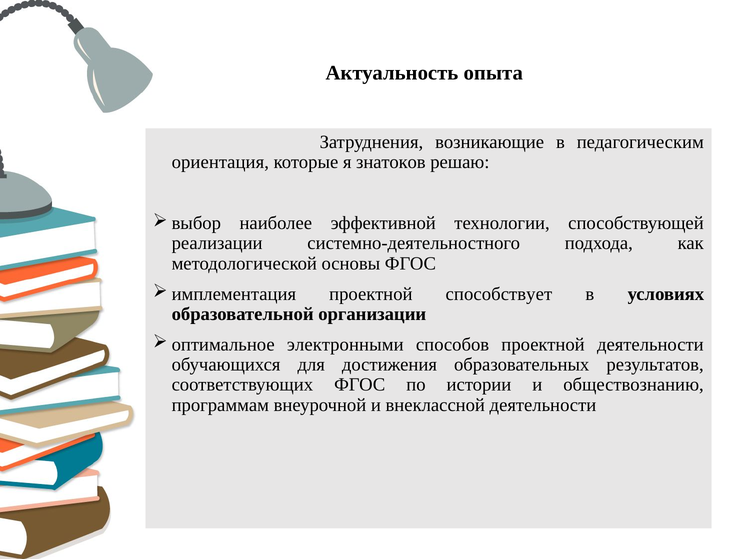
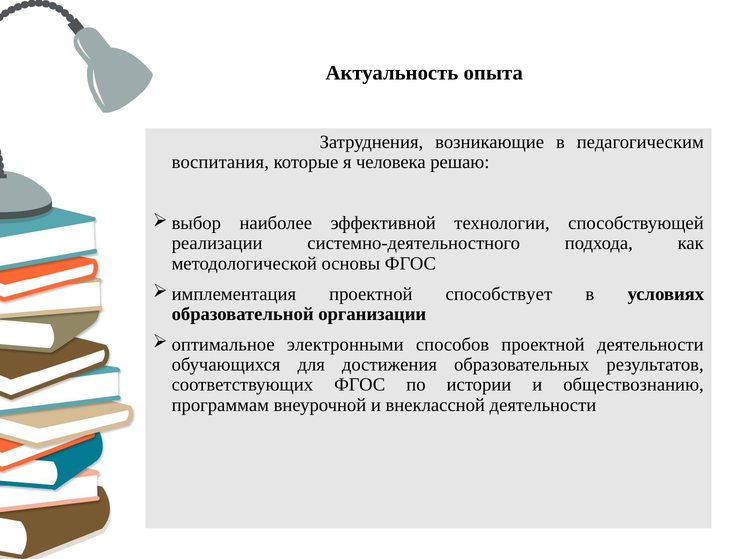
ориентация: ориентация -> воспитания (220, 162)
знатоков: знатоков -> человека (391, 162)
